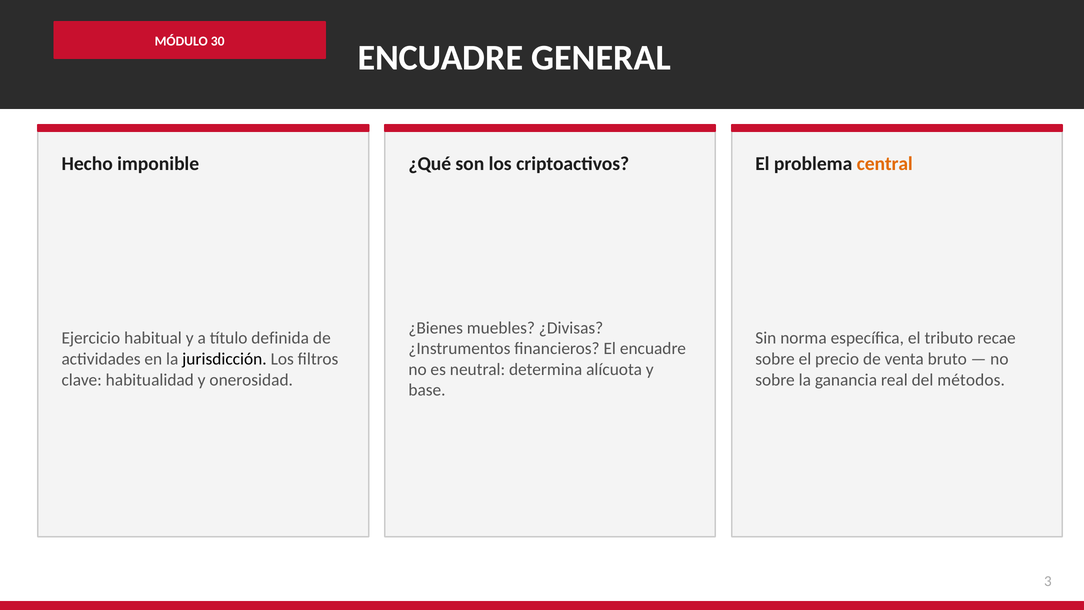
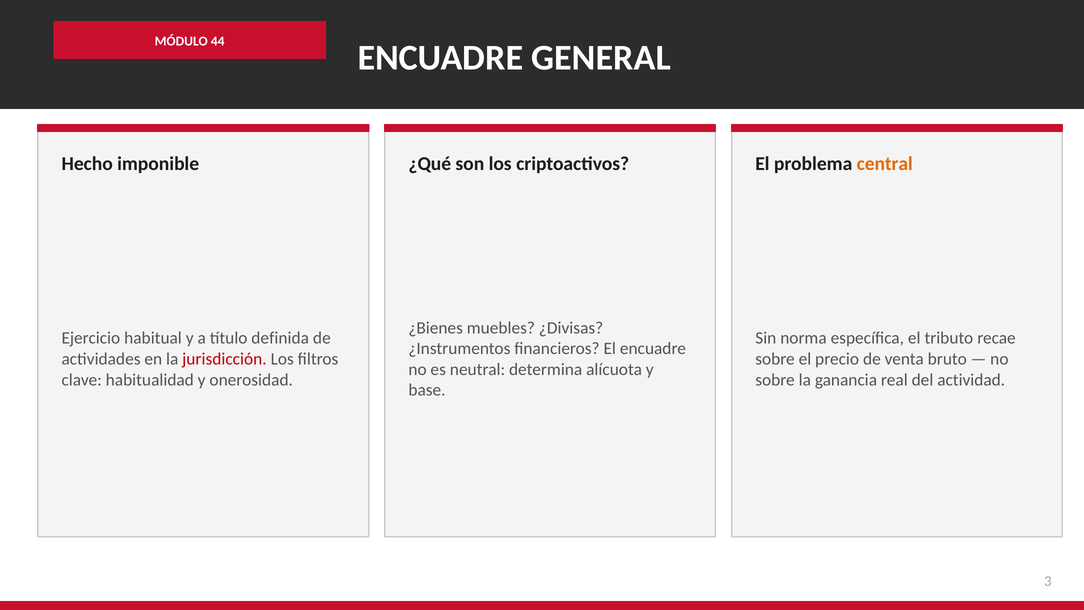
30: 30 -> 44 (218, 41)
jurisdicción colour: black -> red (224, 359)
métodos: métodos -> actividad (971, 380)
